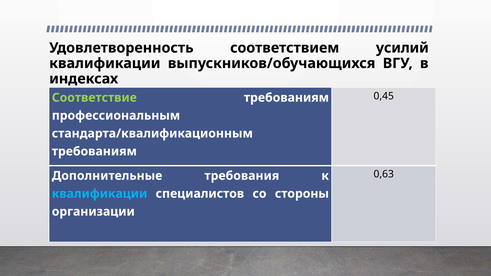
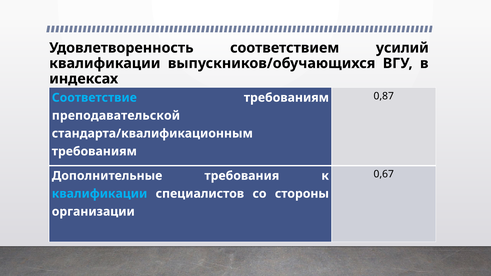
0,45: 0,45 -> 0,87 (384, 96)
Соответствие colour: light green -> light blue (94, 98)
профессиональным: профессиональным -> преподавательской (116, 116)
0,63: 0,63 -> 0,67 (384, 174)
